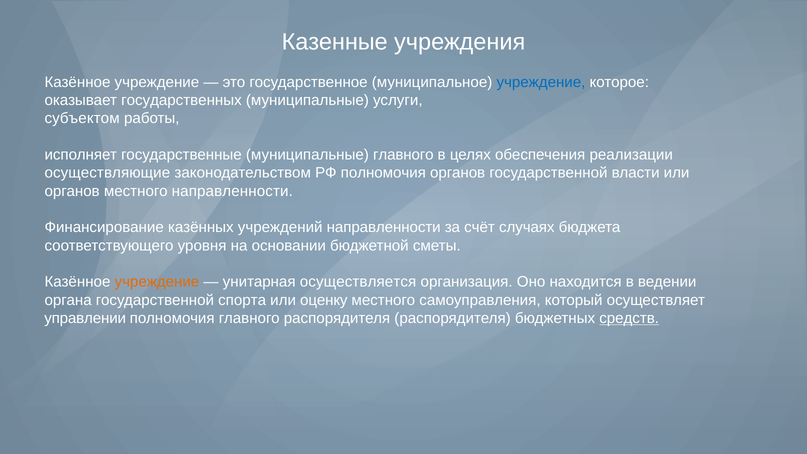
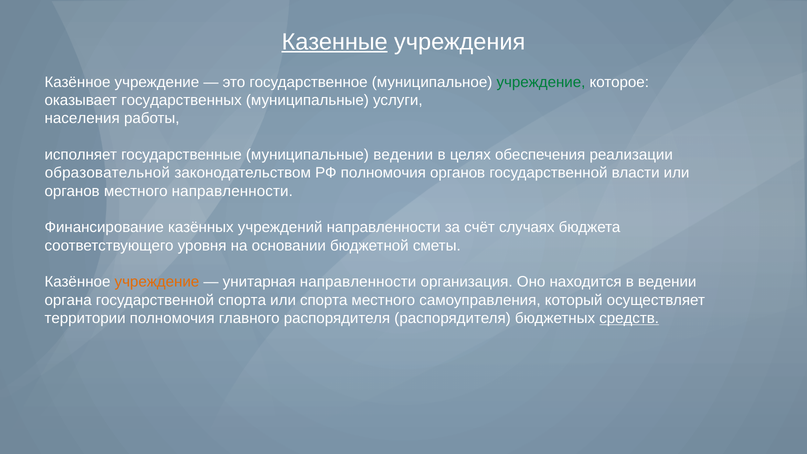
Казенные underline: none -> present (335, 42)
учреждение colour: blue -> green (541, 82)
субъектом: субъектом -> населения (82, 118)
муниципальные главного: главного -> ведении (403, 155)
осуществляющие: осуществляющие -> образовательной (107, 173)
унитарная осуществляется: осуществляется -> направленности (358, 282)
или оценку: оценку -> спорта (324, 300)
управлении: управлении -> территории (85, 318)
